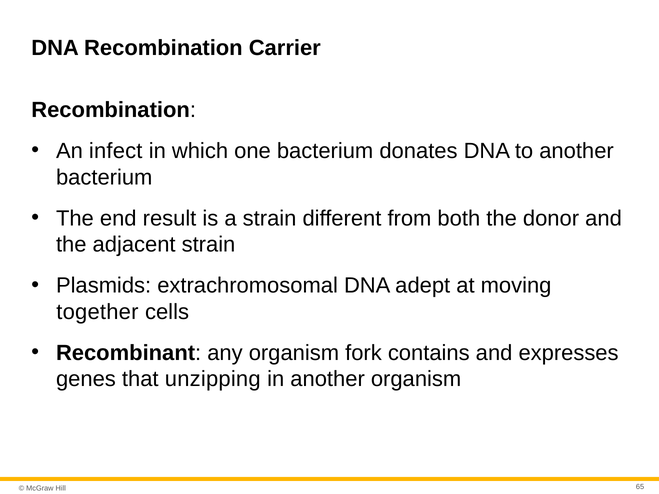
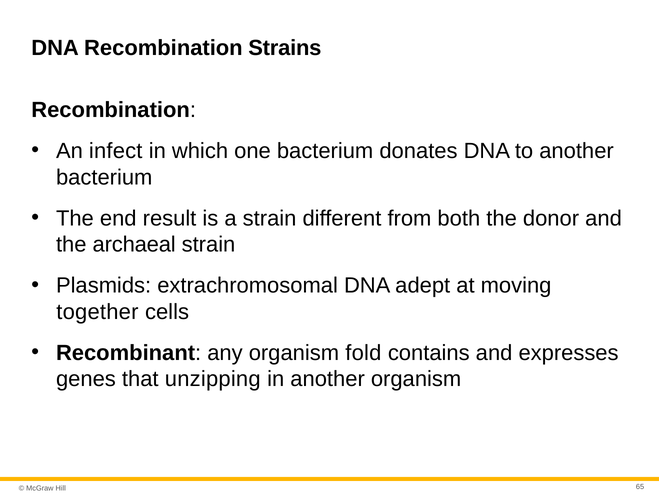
Carrier: Carrier -> Strains (285, 48)
adjacent: adjacent -> archaeal (134, 245)
fork: fork -> fold (363, 353)
